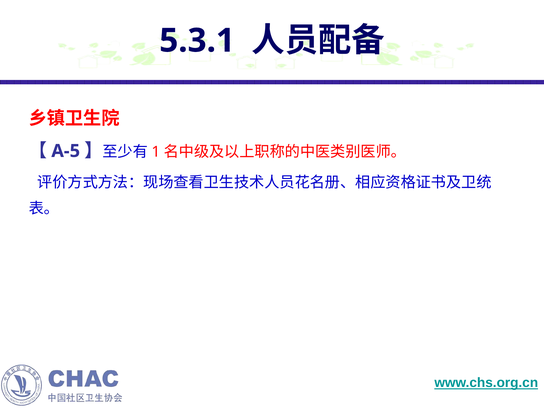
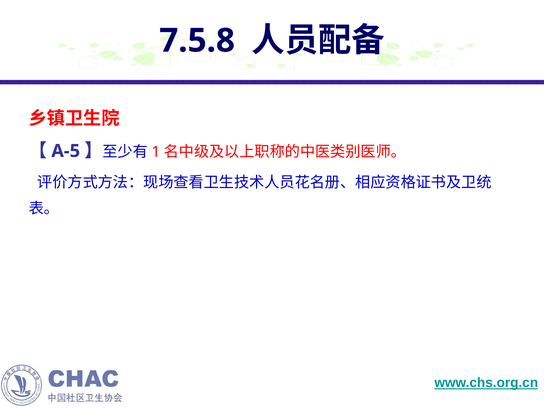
5.3.1: 5.3.1 -> 7.5.8 (197, 41)
